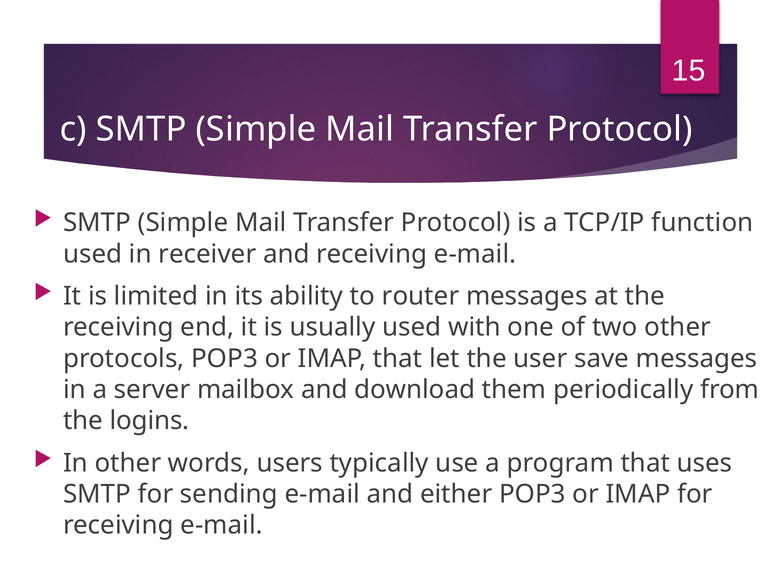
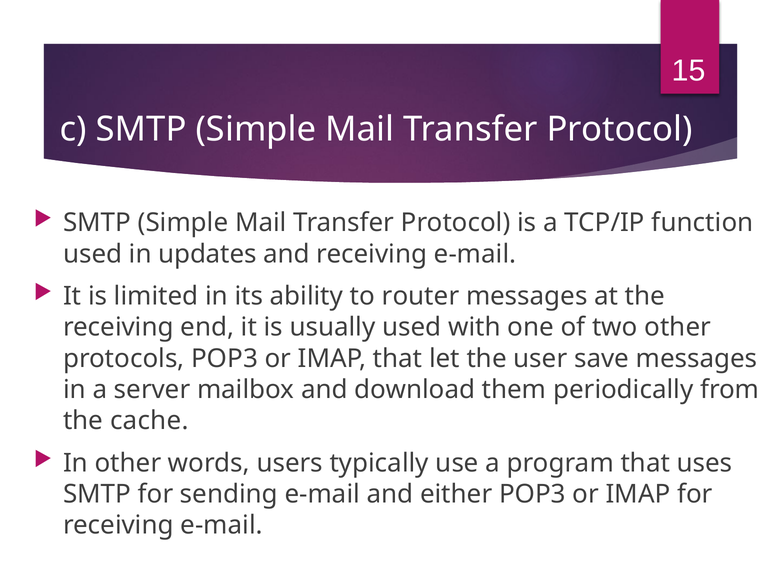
receiver: receiver -> updates (207, 254)
logins: logins -> cache (149, 421)
